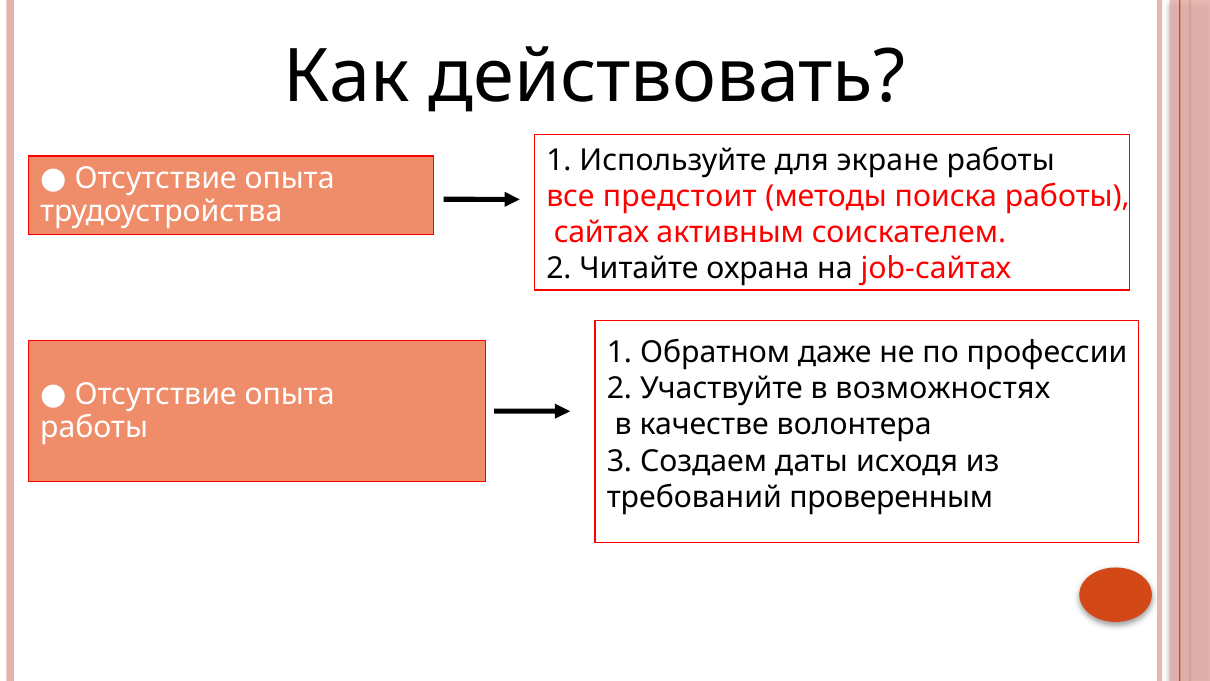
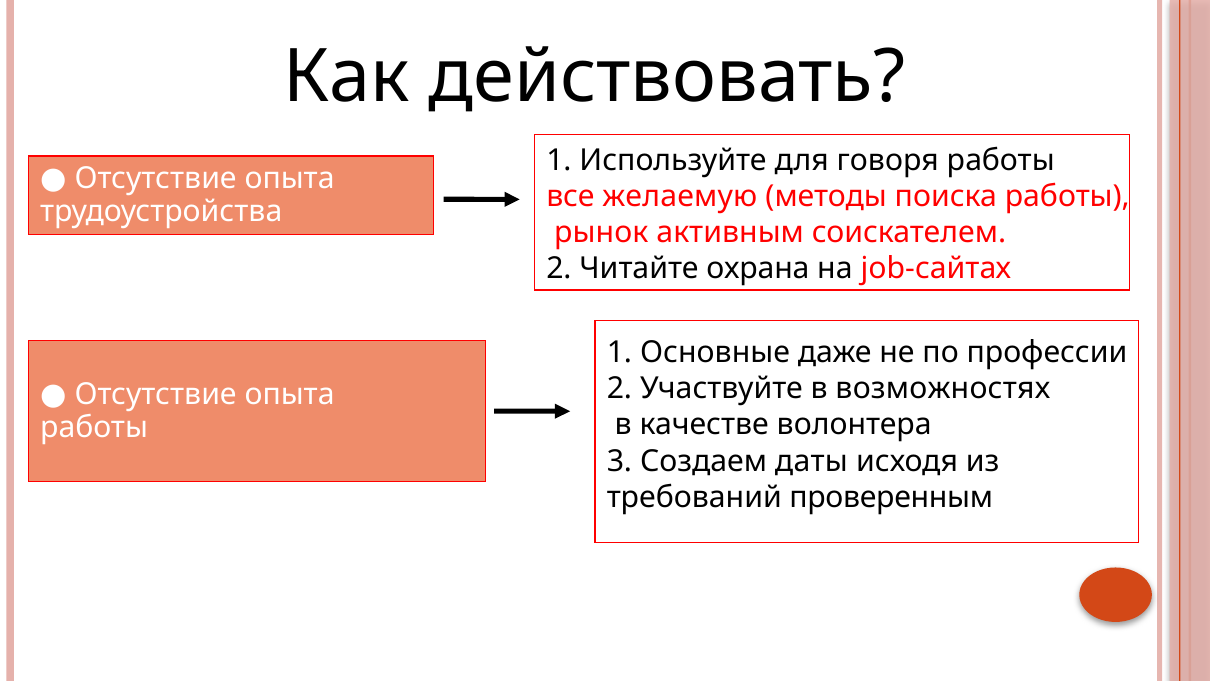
экране: экране -> говоря (888, 160)
предстоит: предстоит -> желаемую (680, 196)
сайтах: сайтах -> рынок (601, 233)
Обратном: Обратном -> Основные (715, 352)
